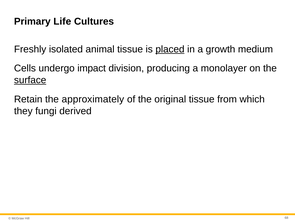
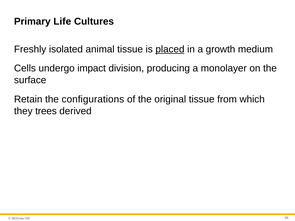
surface underline: present -> none (30, 80)
approximately: approximately -> configurations (93, 99)
fungi: fungi -> trees (46, 111)
